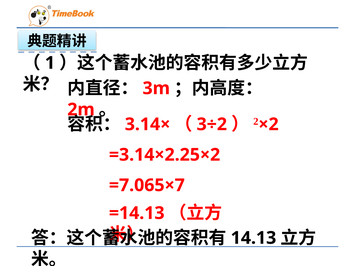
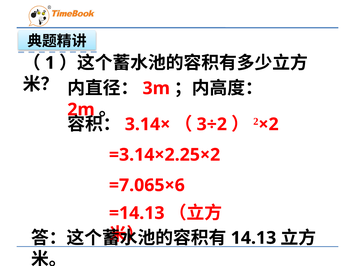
=7.065×7: =7.065×7 -> =7.065×6 (147, 185)
